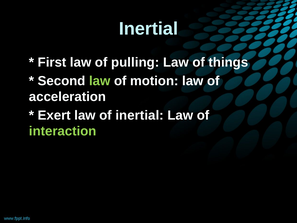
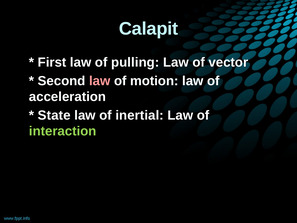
Inertial: Inertial -> Calapit (149, 29)
things: things -> vector (228, 62)
law colour: light green -> pink (100, 81)
Exert: Exert -> State (54, 115)
